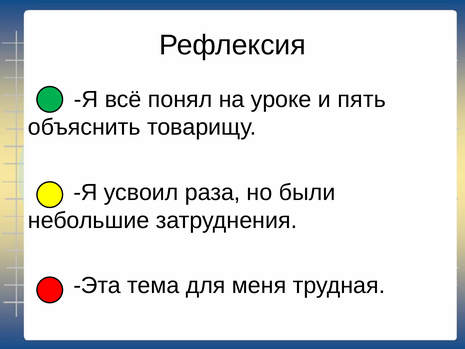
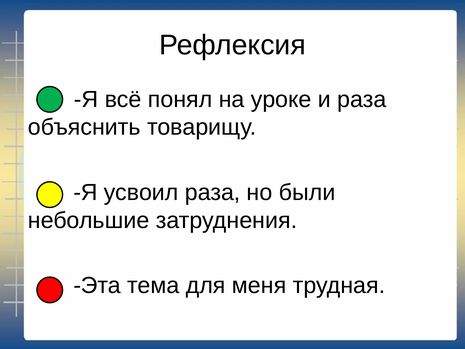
и пять: пять -> раза (362, 99)
